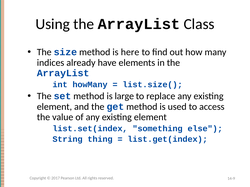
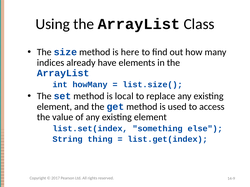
large: large -> local (124, 96)
